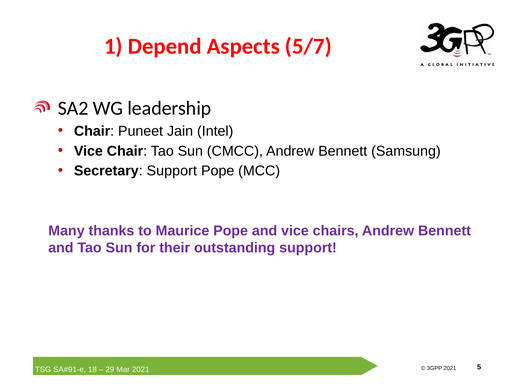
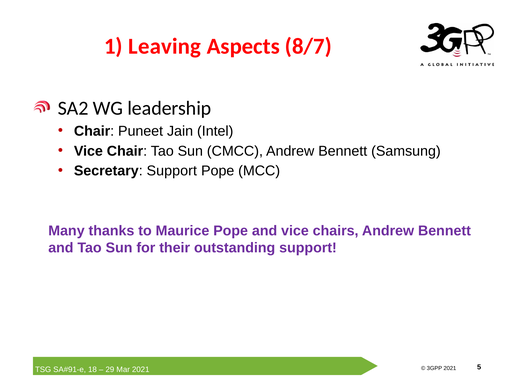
Depend: Depend -> Leaving (165, 46)
5/7: 5/7 -> 8/7 (308, 46)
